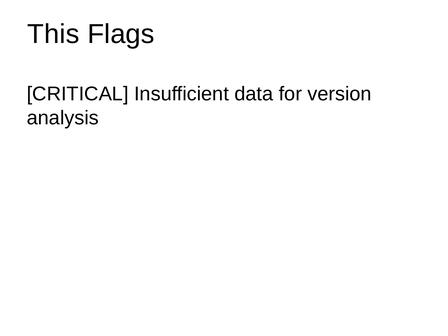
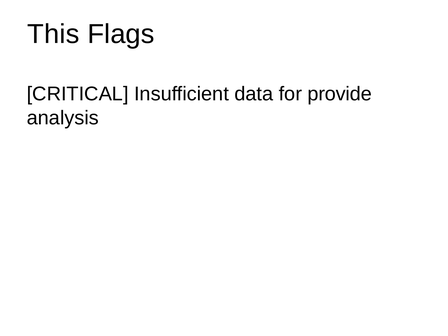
version: version -> provide (340, 94)
